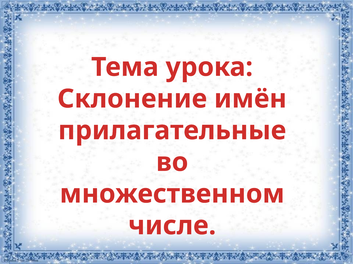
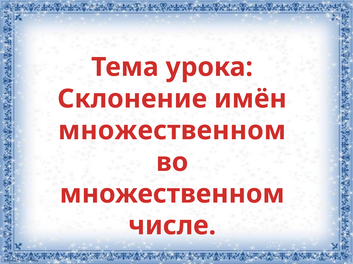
прилагательные: прилагательные -> множественном (172, 131)
